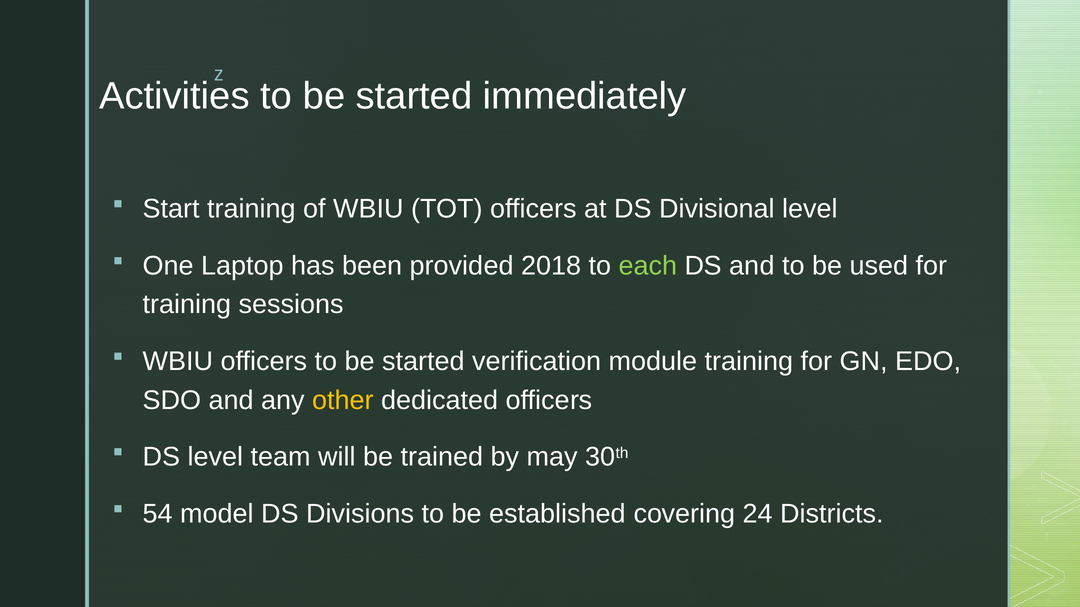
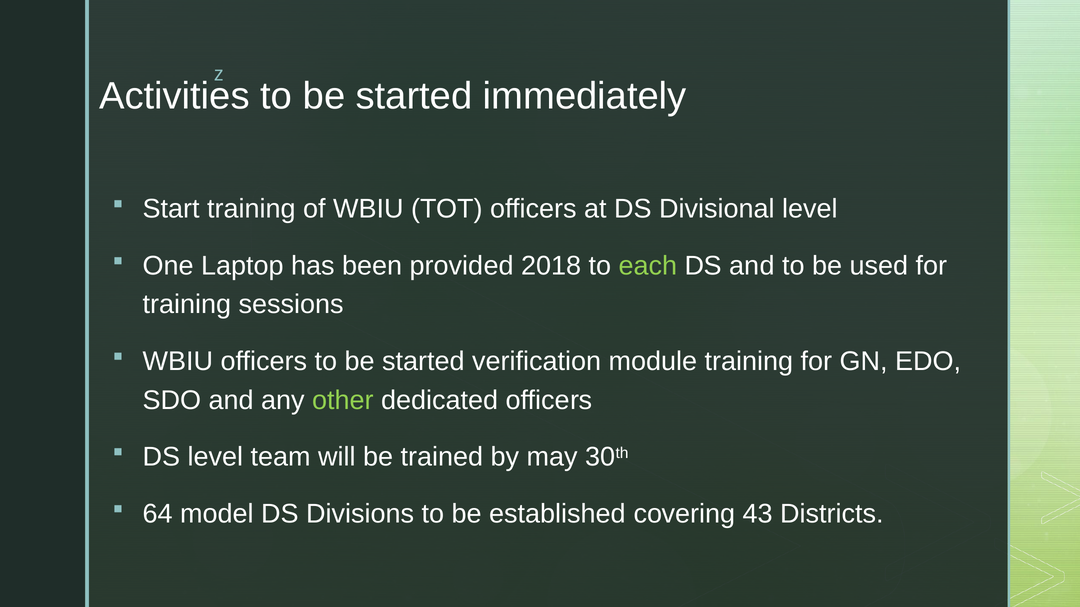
other colour: yellow -> light green (343, 401)
54: 54 -> 64 (158, 514)
24: 24 -> 43 (758, 514)
